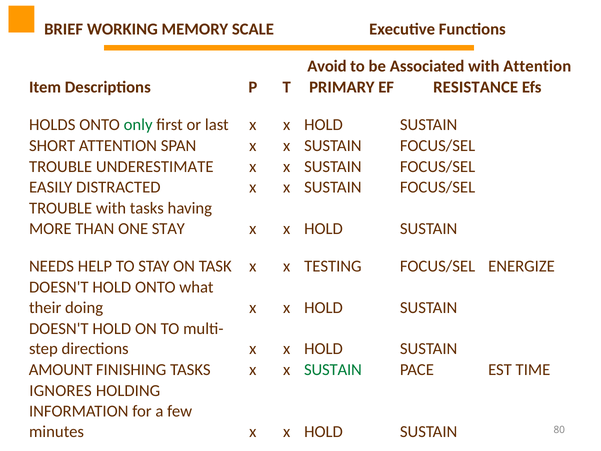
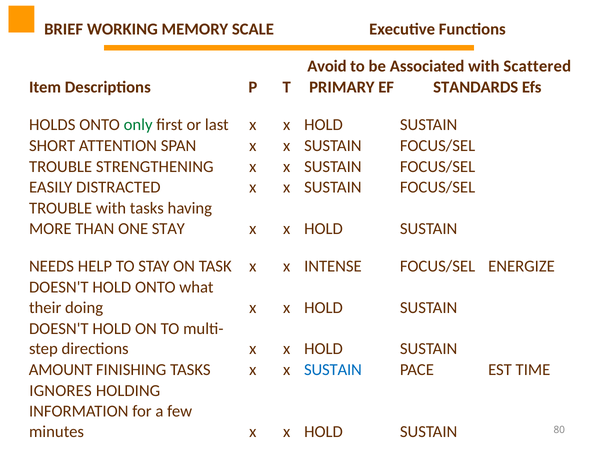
with Attention: Attention -> Scattered (537, 66)
RESISTANCE: RESISTANCE -> STANDARDS (476, 87)
UNDERESTIMATE: UNDERESTIMATE -> STRENGTHENING (155, 166)
TESTING: TESTING -> INTENSE (333, 266)
SUSTAIN colour: green -> blue (333, 370)
